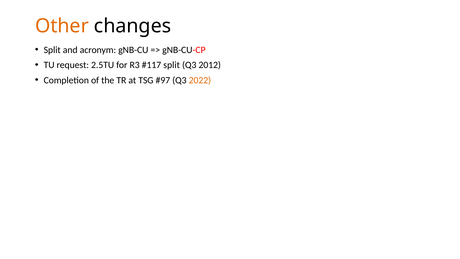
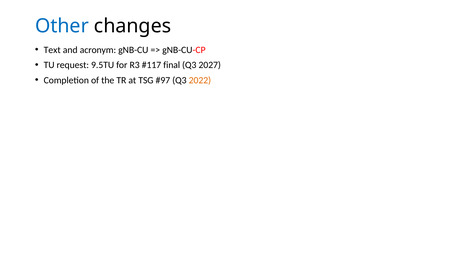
Other colour: orange -> blue (62, 26)
Split: Split -> Text (52, 50)
2.5TU: 2.5TU -> 9.5TU (103, 65)
split: split -> final (172, 65)
2012: 2012 -> 2027 (210, 65)
